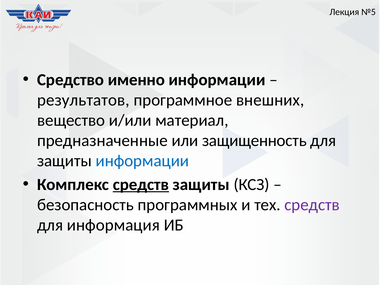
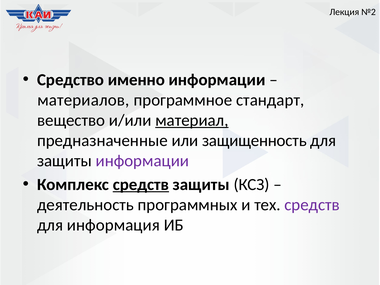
№5: №5 -> №2 (369, 12)
результатов: результатов -> материалов (83, 100)
внешних: внешних -> стандарт (270, 100)
материал underline: none -> present (192, 120)
информации colour: blue -> purple (142, 161)
безопасность: безопасность -> деятельность (85, 205)
